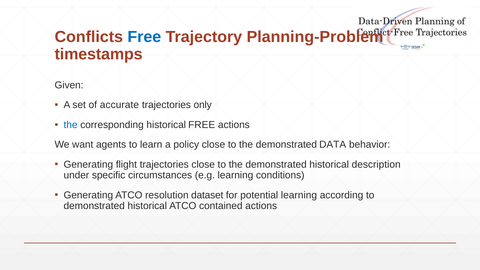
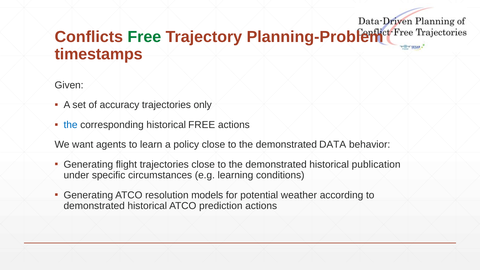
Free colour: blue -> green (144, 37)
accurate: accurate -> accuracy (120, 105)
description: description -> publication (376, 164)
dataset: dataset -> models (207, 195)
potential learning: learning -> weather (299, 195)
contained: contained -> prediction (221, 206)
